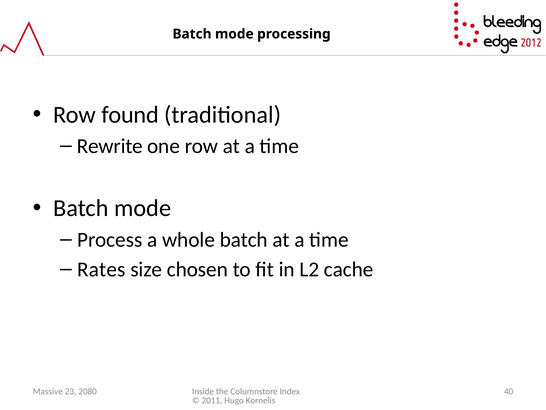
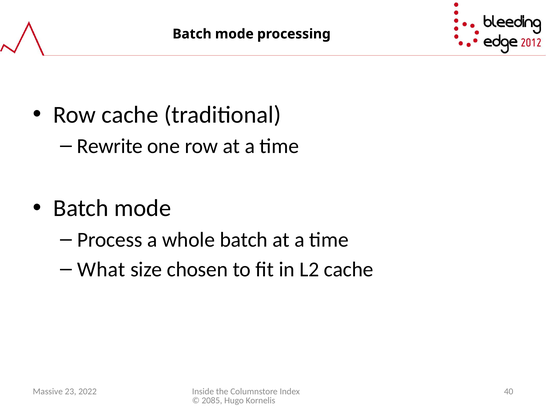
Row found: found -> cache (130, 115)
Rates: Rates -> What (101, 269)
2080: 2080 -> 2022 (88, 391)
2011: 2011 -> 2085 (212, 400)
